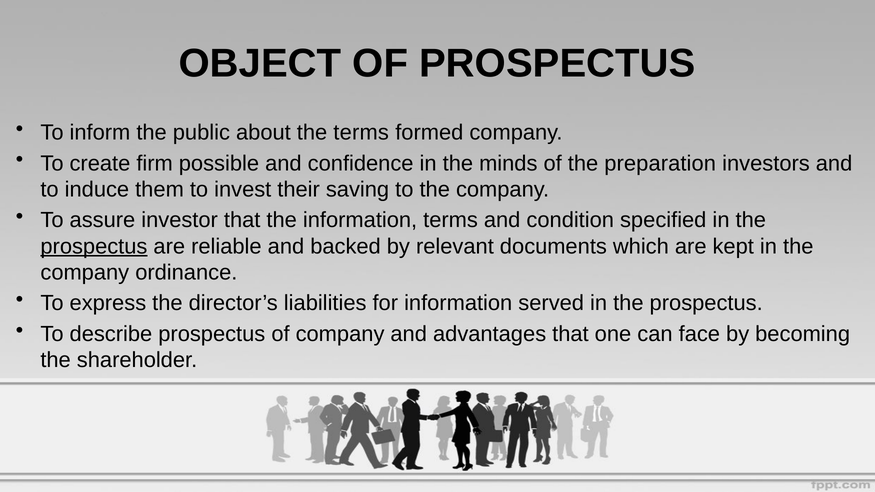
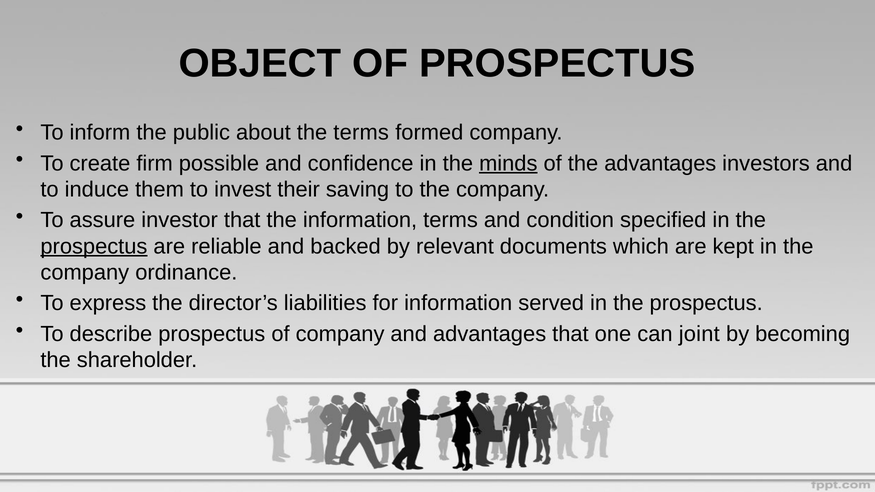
minds underline: none -> present (508, 163)
the preparation: preparation -> advantages (660, 163)
face: face -> joint (699, 334)
